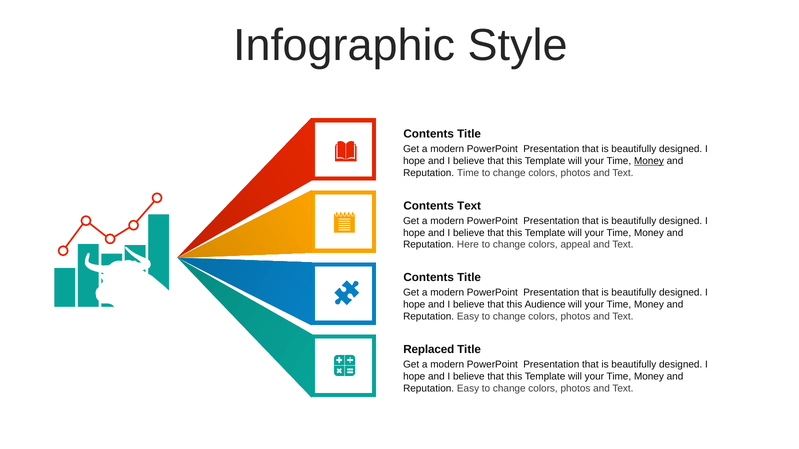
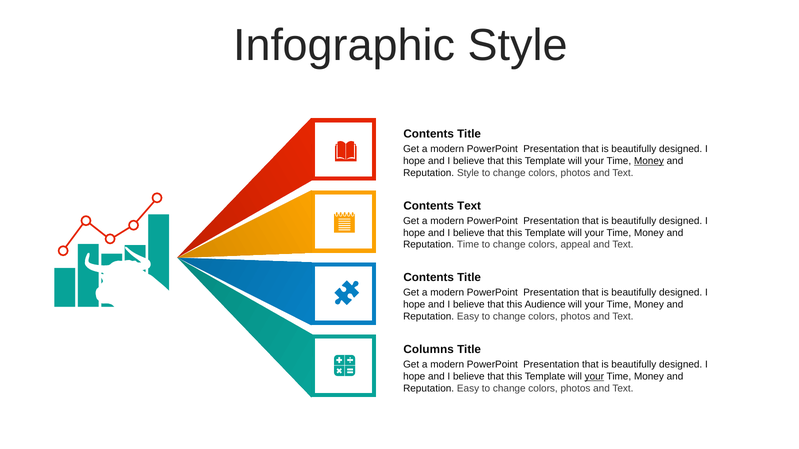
Reputation Time: Time -> Style (468, 173)
Reputation Here: Here -> Time (468, 245)
Replaced: Replaced -> Columns (429, 350)
your underline: none -> present (594, 377)
